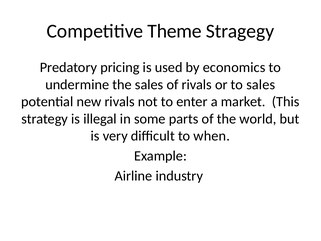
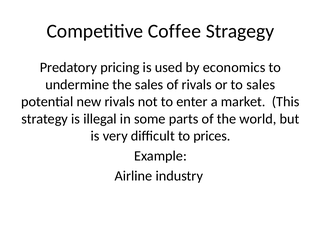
Theme: Theme -> Coffee (174, 31)
when: when -> prices (212, 136)
